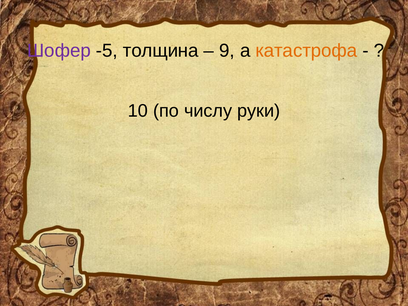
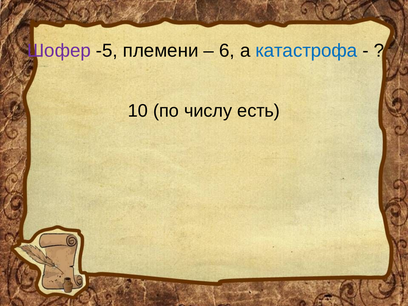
толщина: толщина -> племени (161, 51)
9: 9 -> 6 (227, 51)
катастрофа colour: orange -> blue (306, 51)
руки: руки -> есть (259, 111)
